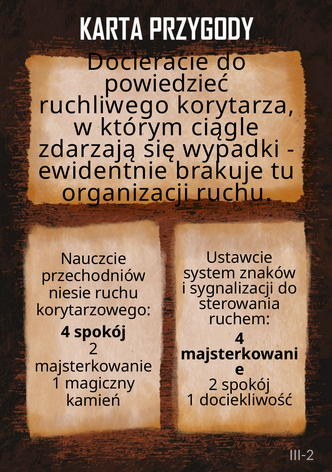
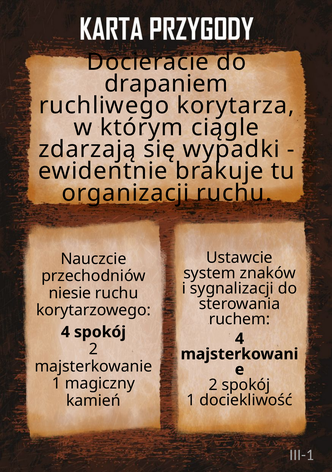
powiedzieć: powiedzieć -> drapaniem (166, 84)
III-2: III-2 -> III-1 (302, 455)
